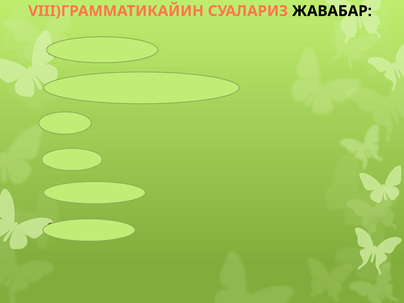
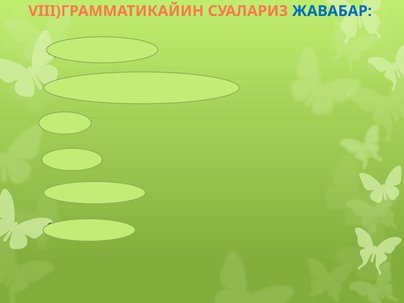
ЖАВАБАР colour: black -> blue (332, 11)
